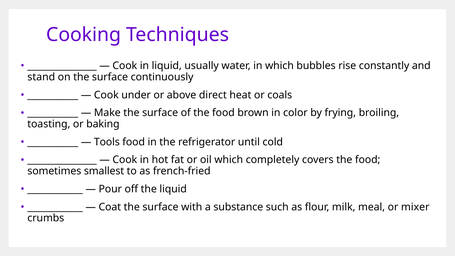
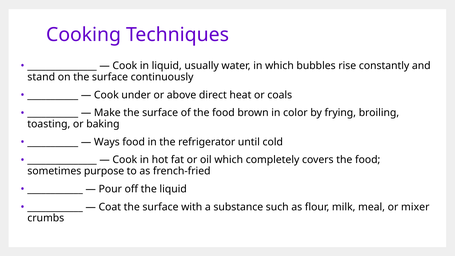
Tools: Tools -> Ways (107, 142)
smallest: smallest -> purpose (104, 171)
